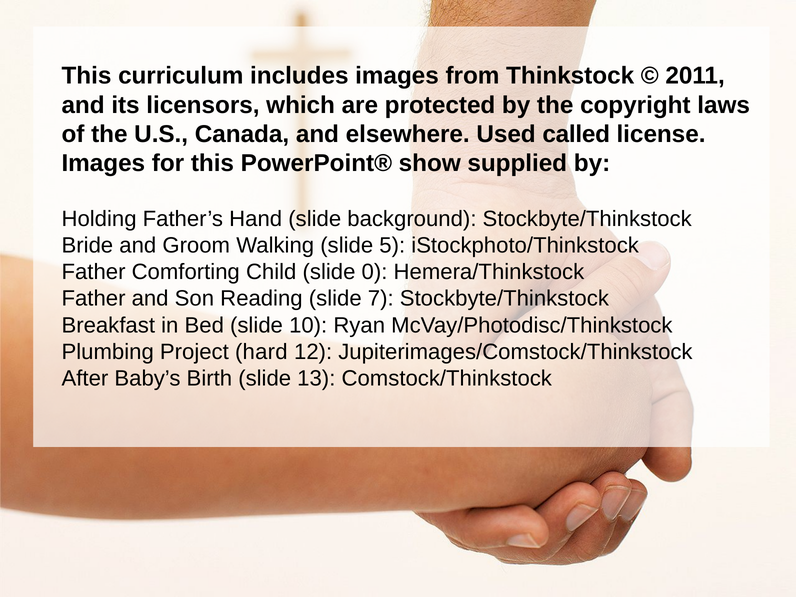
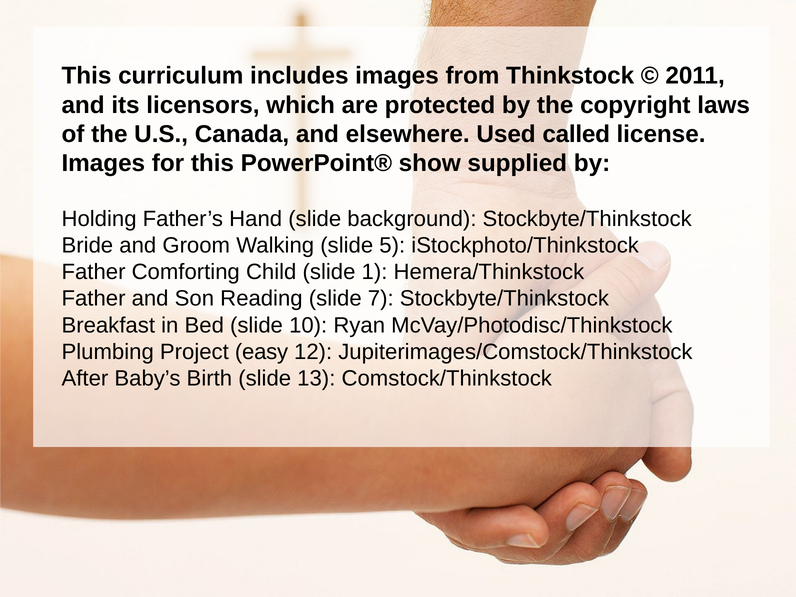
0: 0 -> 1 (375, 272)
hard: hard -> easy (262, 352)
